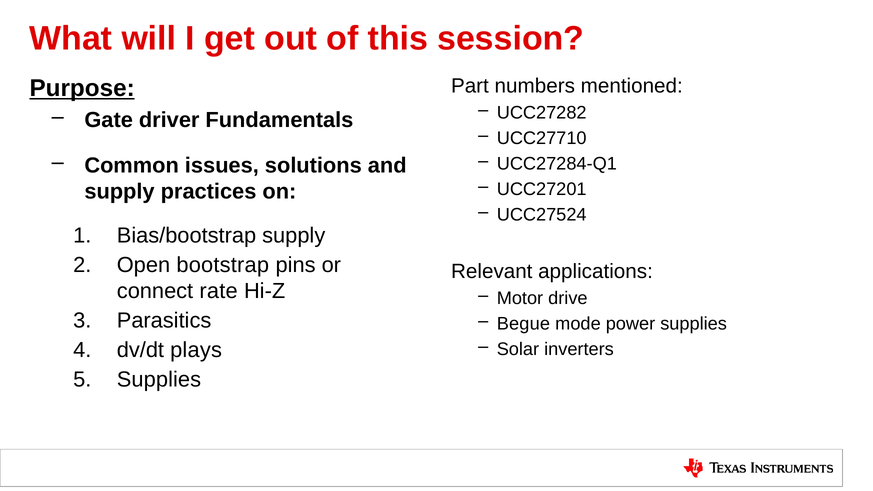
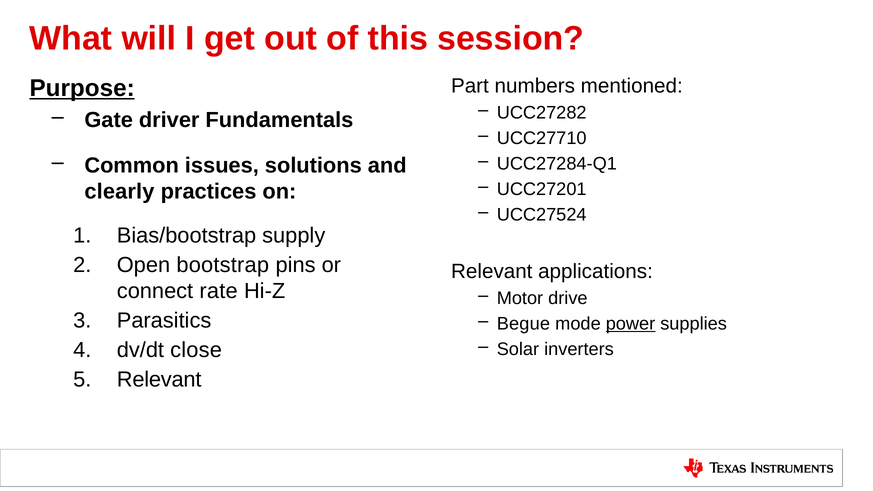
supply: supply -> clearly (119, 192)
power underline: none -> present (631, 324)
plays: plays -> close (196, 350)
Supplies: Supplies -> Relevant (159, 380)
